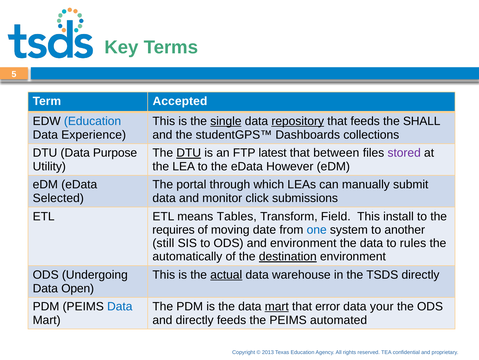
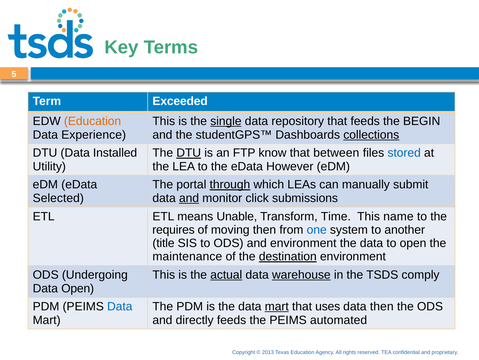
Accepted: Accepted -> Exceeded (180, 101)
Education colour: blue -> orange (93, 121)
repository underline: present -> none (298, 121)
SHALL: SHALL -> BEGIN (422, 121)
collections underline: none -> present (371, 134)
Purpose: Purpose -> Installed (115, 153)
latest: latest -> know (273, 153)
stored colour: purple -> blue (404, 153)
through underline: none -> present (230, 184)
and underline: none -> present (189, 198)
Tables: Tables -> Unable (237, 216)
Field: Field -> Time (336, 216)
install: install -> name (398, 216)
moving date: date -> then (264, 229)
still: still -> title (163, 243)
to rules: rules -> open (413, 243)
automatically: automatically -> maintenance (187, 256)
warehouse underline: none -> present (301, 274)
TSDS directly: directly -> comply (421, 274)
error: error -> uses (328, 306)
data your: your -> then (382, 306)
